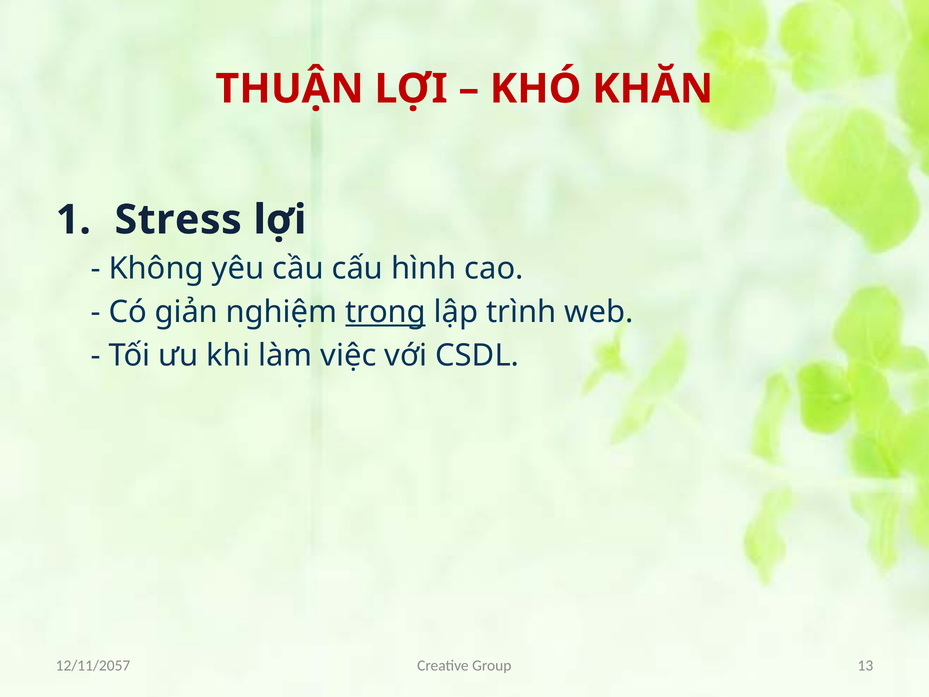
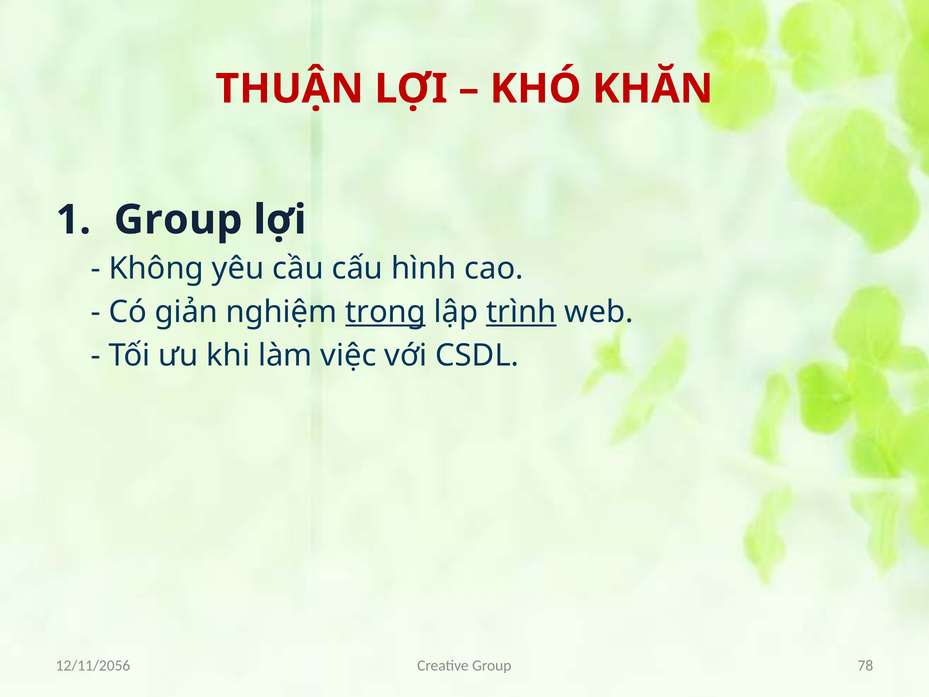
Stress: Stress -> Group (178, 220)
trình underline: none -> present (521, 312)
13: 13 -> 78 (865, 665)
12/11/2057: 12/11/2057 -> 12/11/2056 (93, 665)
